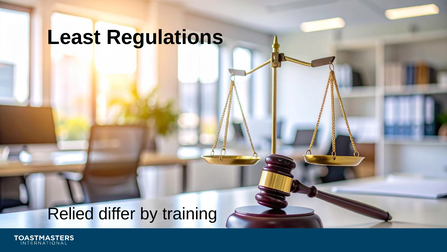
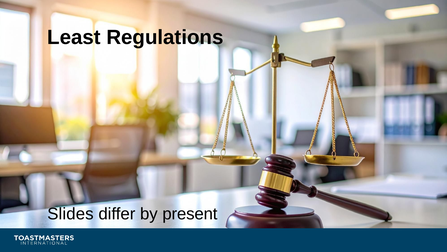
Relied: Relied -> Slides (70, 214)
training: training -> present (190, 214)
